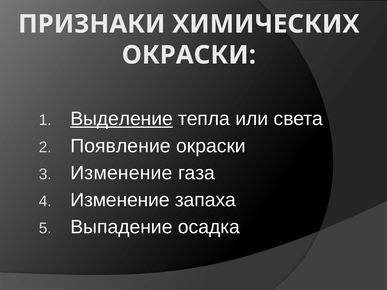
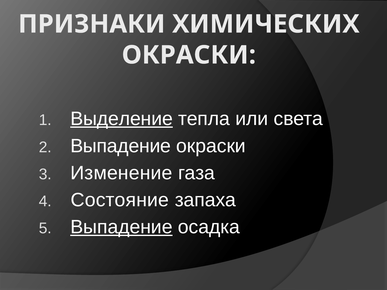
Появление: Появление -> Выпадение (121, 146)
Изменение: Изменение -> Состояние (120, 200)
Выпадение underline: none -> present (121, 227)
